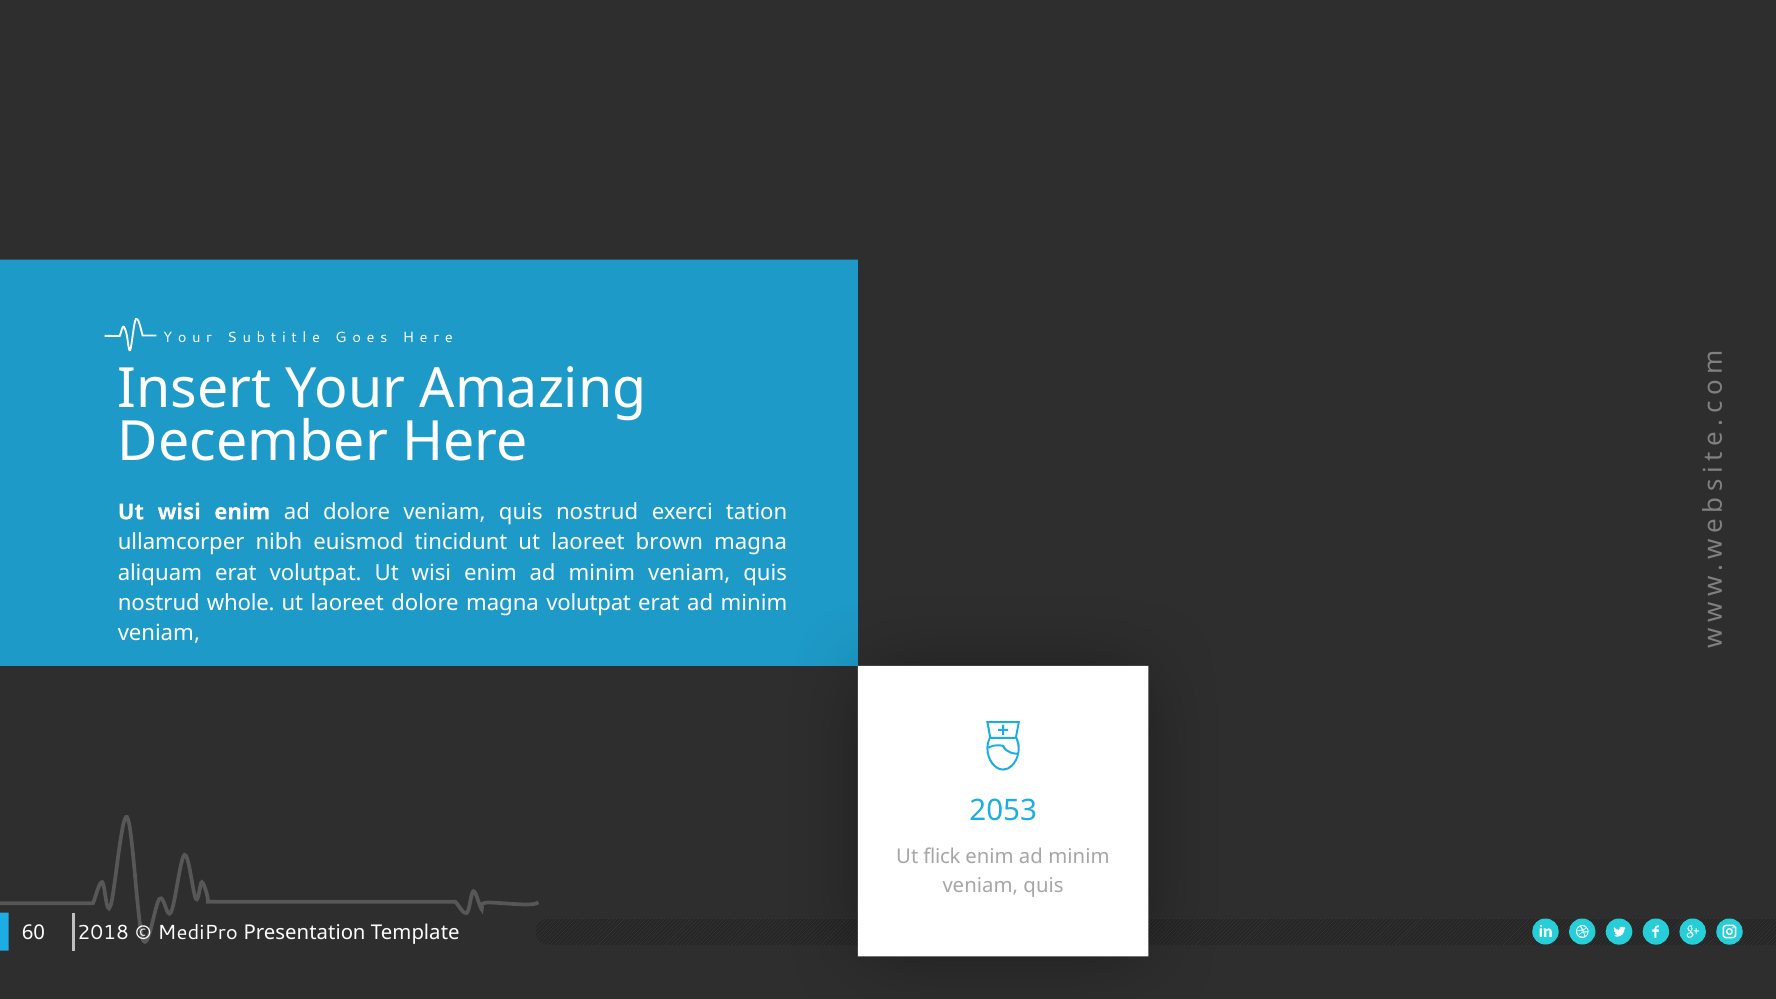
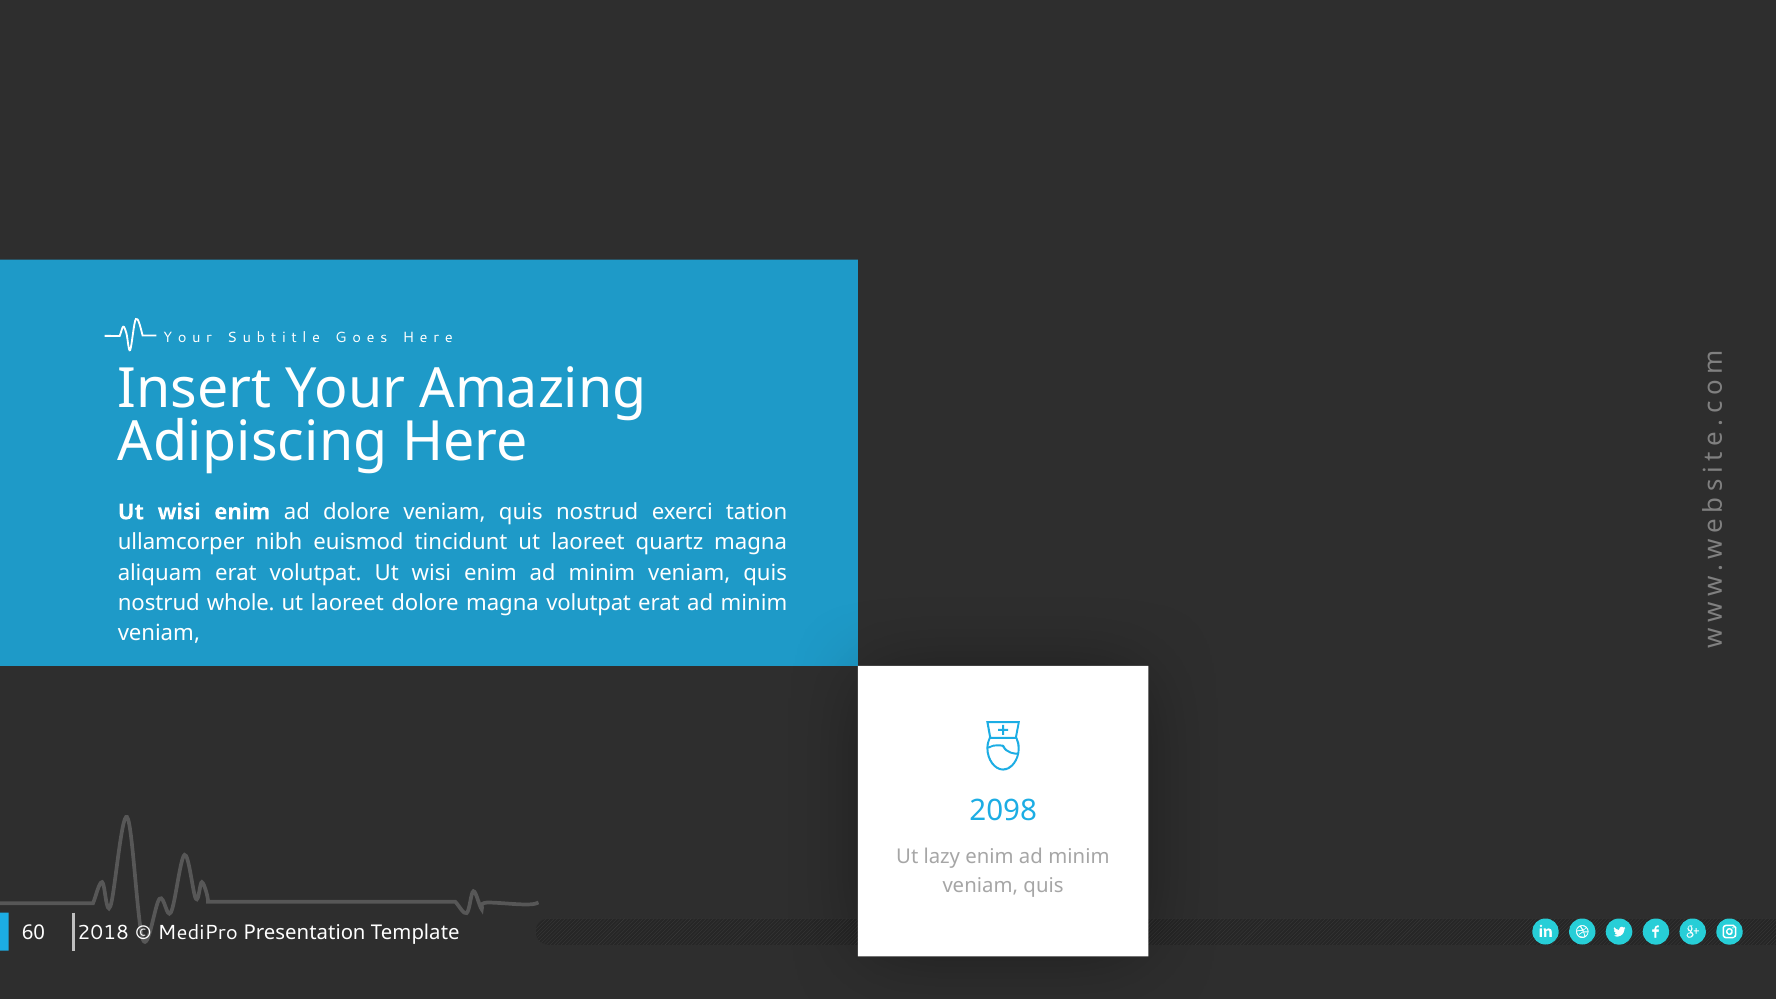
December: December -> Adipiscing (253, 442)
brown: brown -> quartz (669, 542)
2053: 2053 -> 2098 (1003, 810)
flick: flick -> lazy (942, 857)
